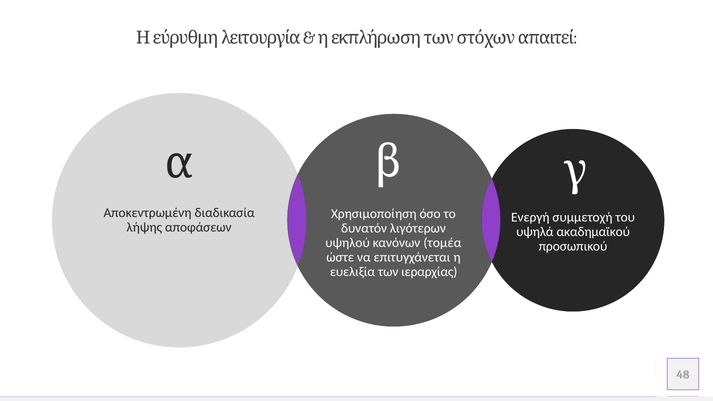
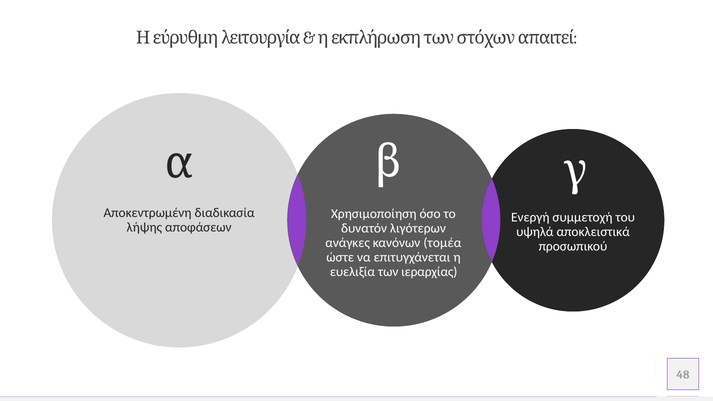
ακαδημαϊκού: ακαδημαϊκού -> αποκλειστικά (593, 232)
υψηλού: υψηλού -> ανάγκες (348, 243)
